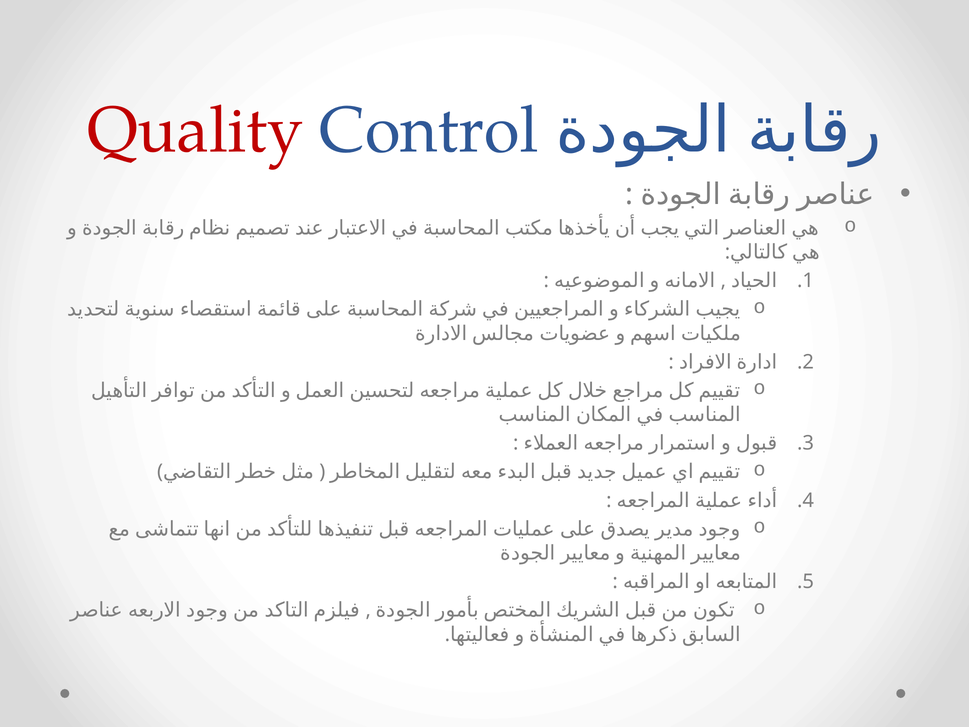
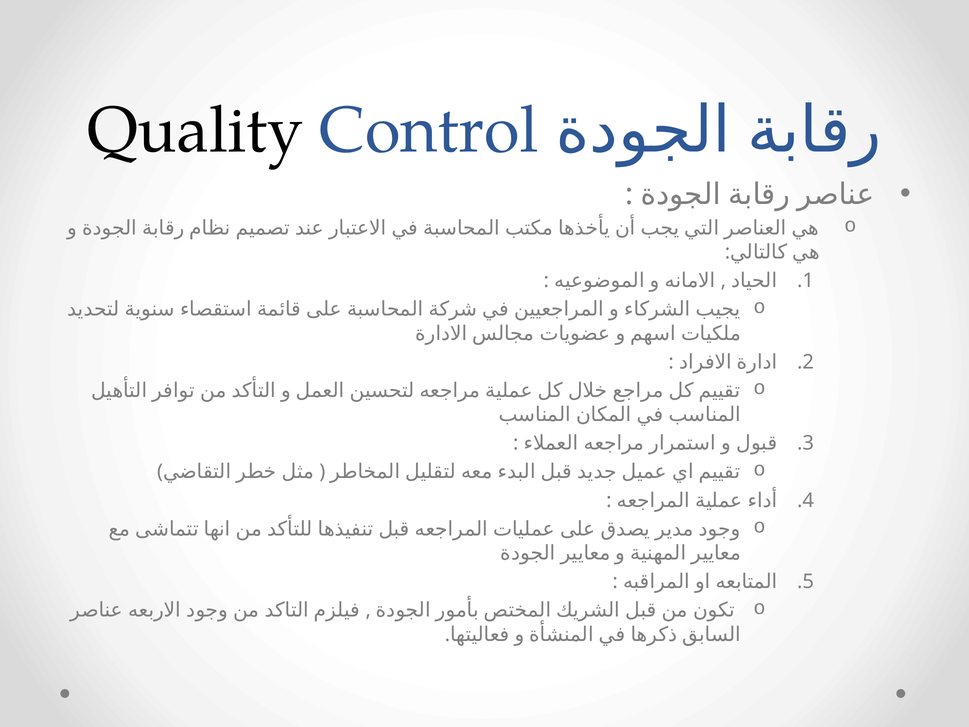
Quality colour: red -> black (195, 130)
